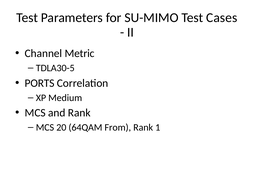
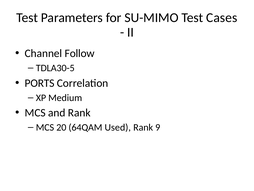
Metric: Metric -> Follow (80, 53)
From: From -> Used (118, 127)
1: 1 -> 9 (158, 127)
